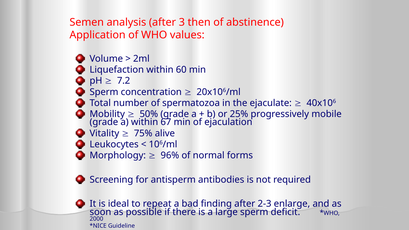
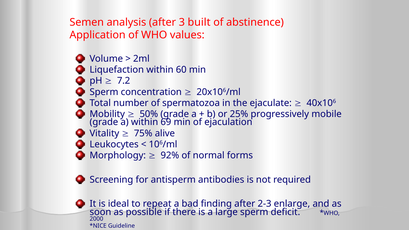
then: then -> built (199, 22)
67: 67 -> 69 (166, 122)
96%: 96% -> 92% (170, 156)
